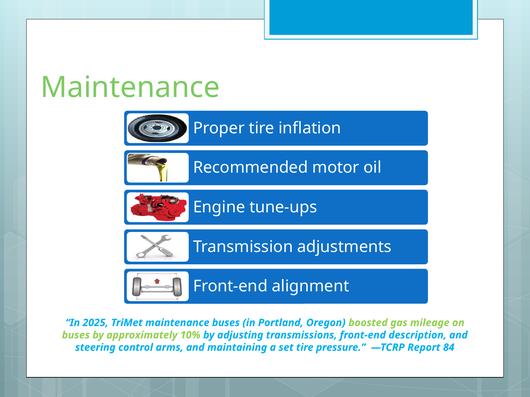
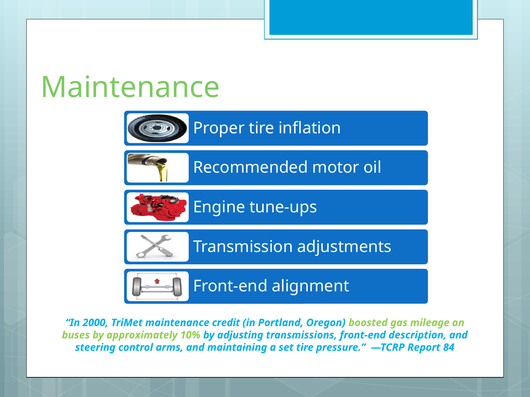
2025: 2025 -> 2000 (95, 323)
maintenance buses: buses -> credit (226, 323)
